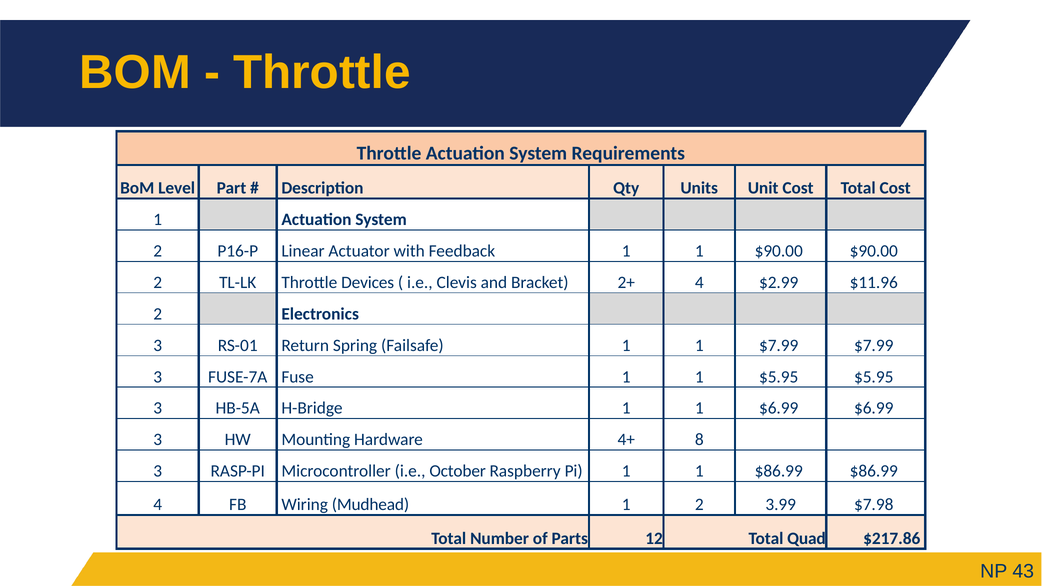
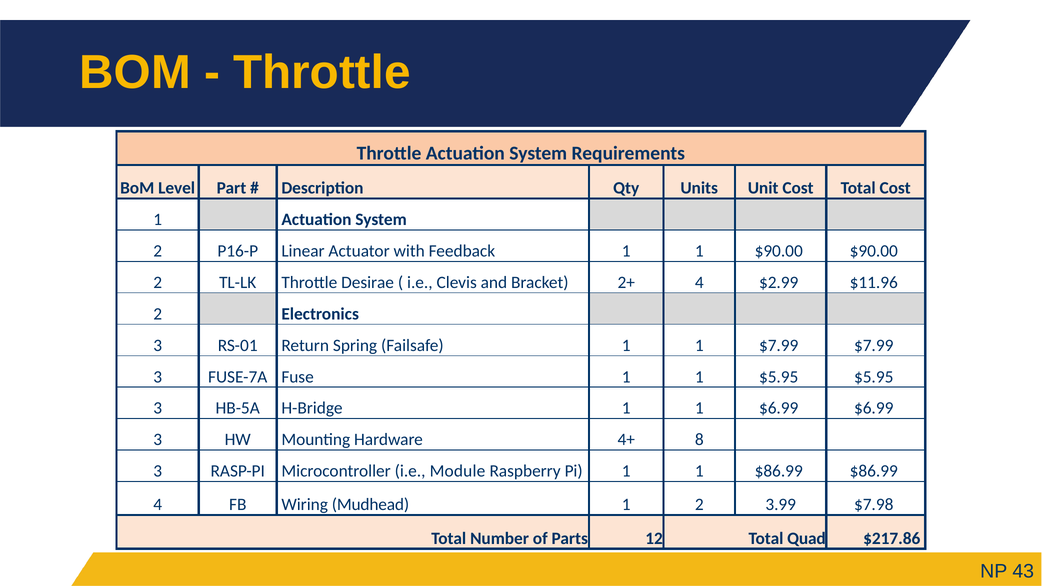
Devices: Devices -> Desirae (368, 282)
October: October -> Module (457, 471)
